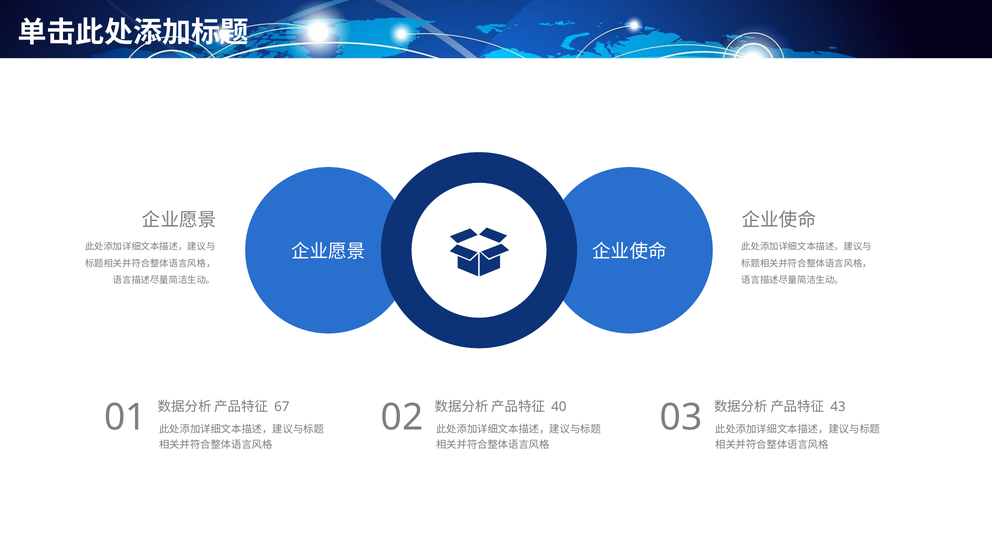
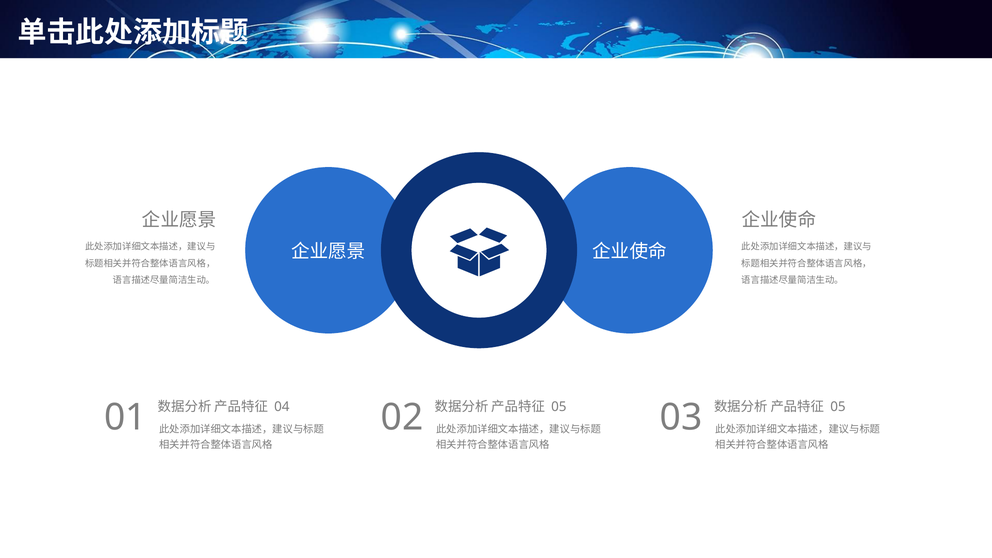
67: 67 -> 04 (282, 407)
40: 40 -> 05 (559, 407)
43: 43 -> 05 (838, 407)
